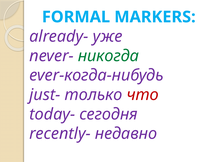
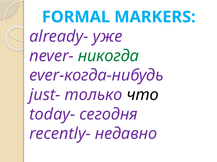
что colour: red -> black (143, 95)
